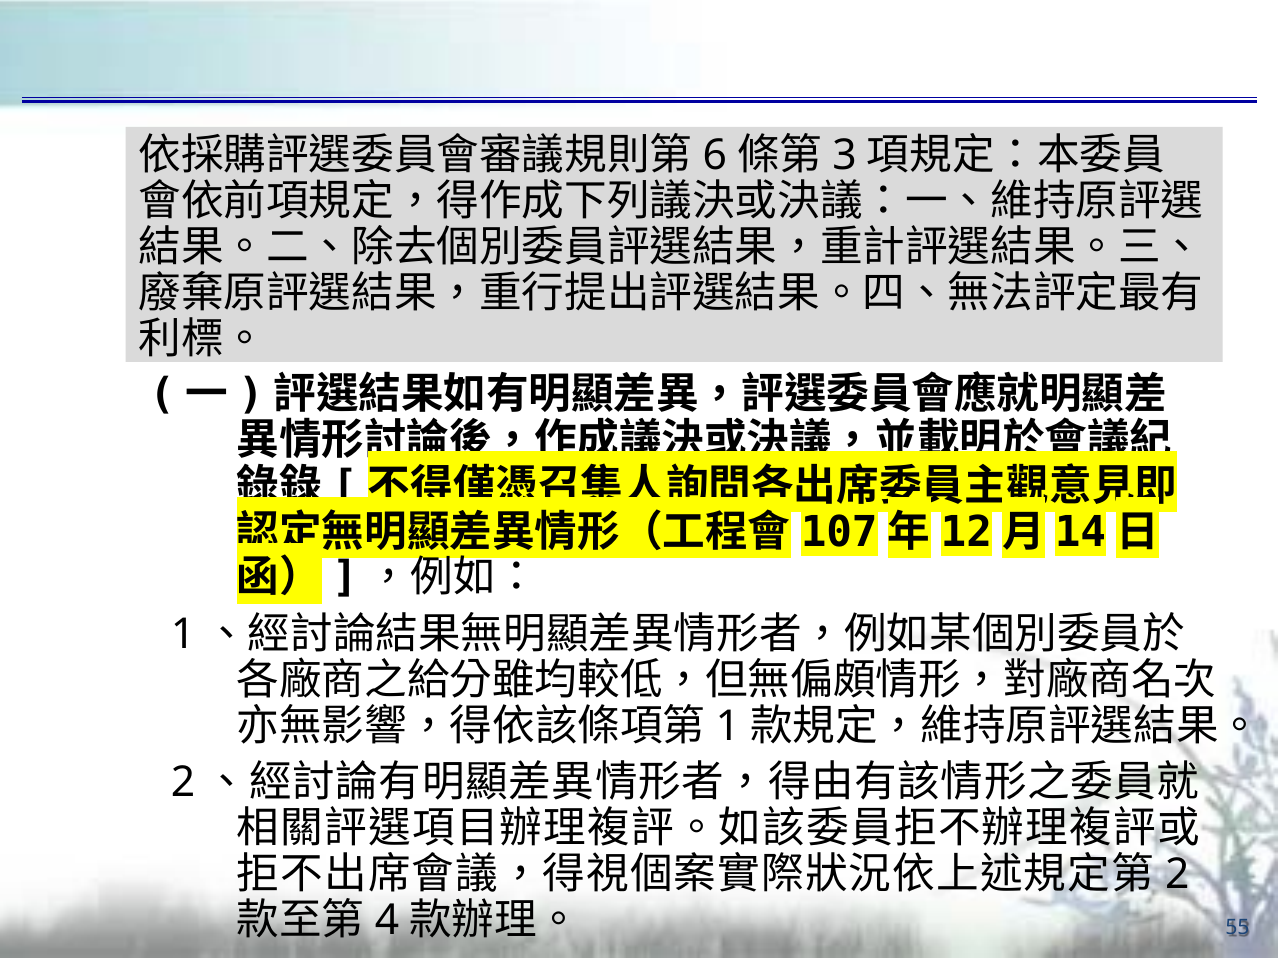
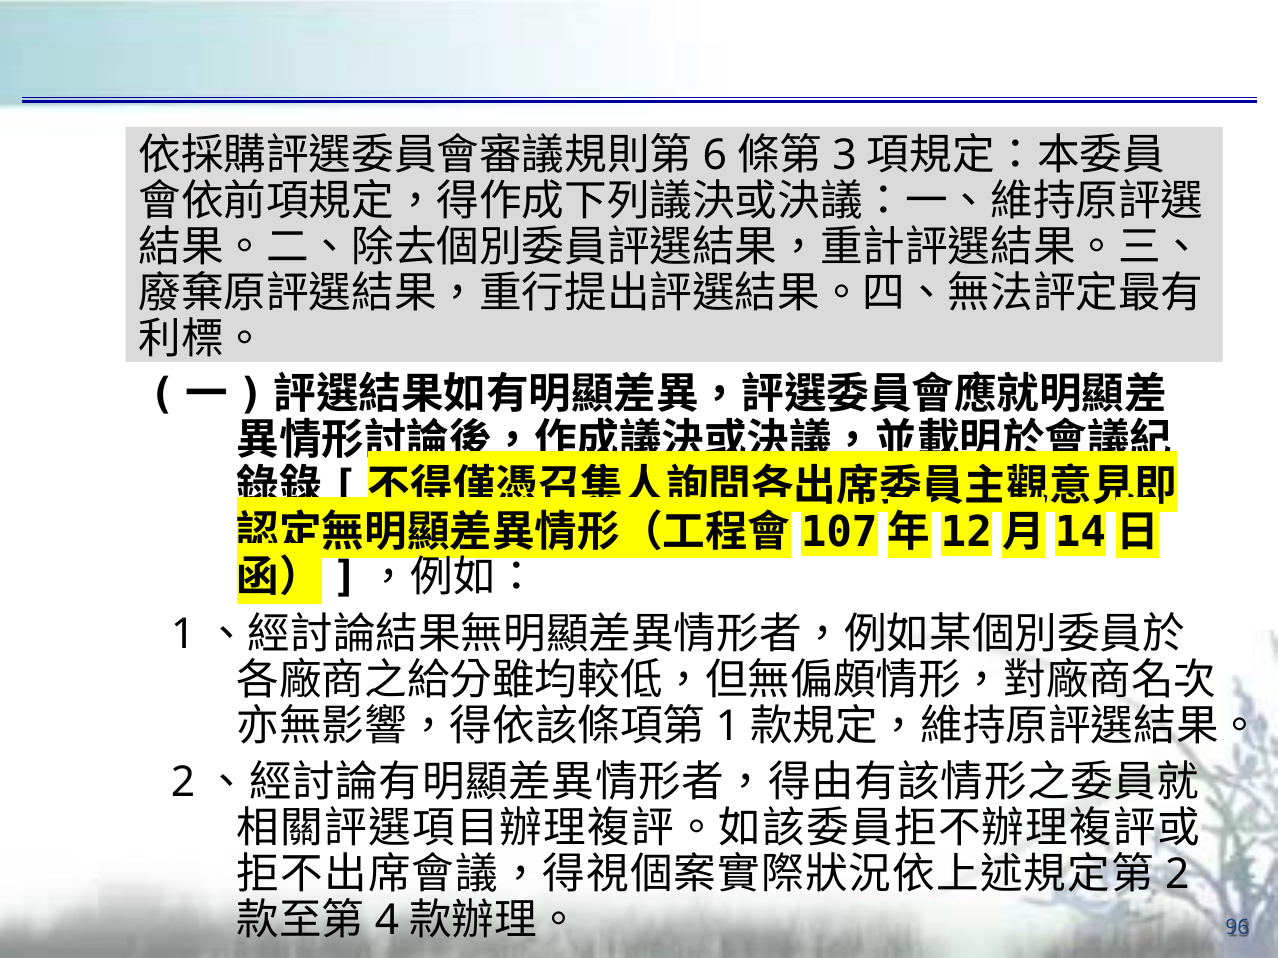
55: 55 -> 96 (1237, 928)
